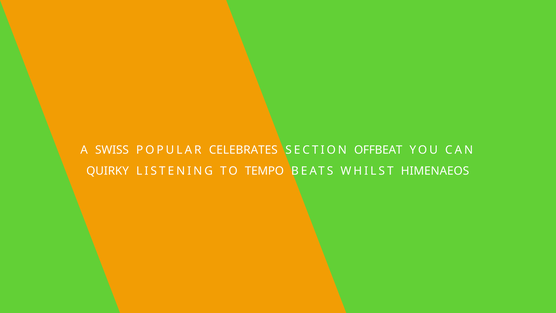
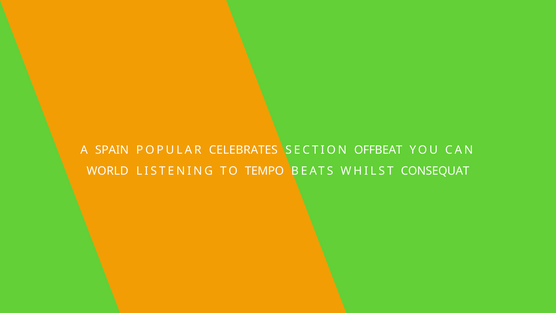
SWISS: SWISS -> SPAIN (112, 150)
QUIRKY: QUIRKY -> WORLD (108, 171)
HIMENAEOS: HIMENAEOS -> CONSEQUAT (435, 171)
